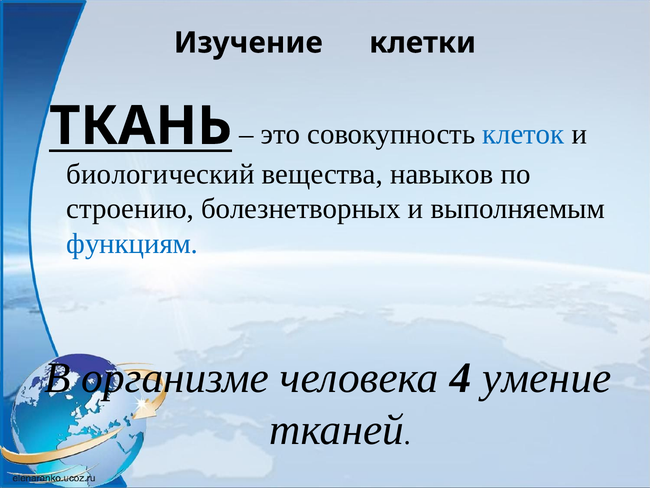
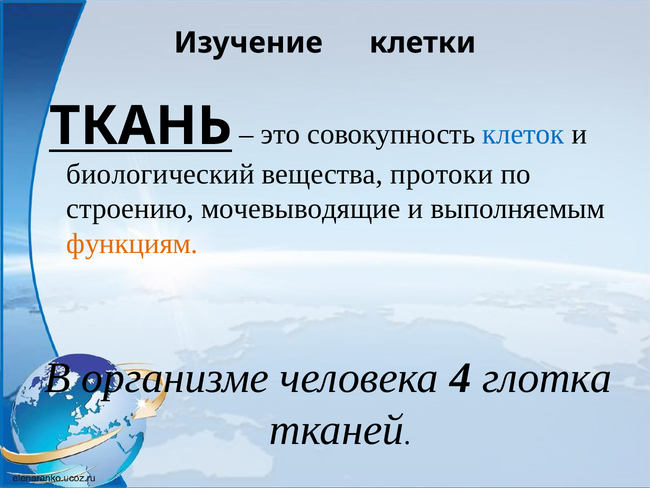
навыков: навыков -> протоки (442, 174)
болезнетворных: болезнетворных -> мочевыводящие (301, 209)
функциям colour: blue -> orange (132, 243)
умение: умение -> глотка (547, 377)
